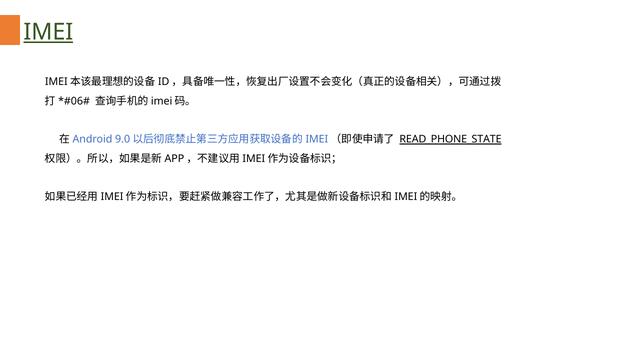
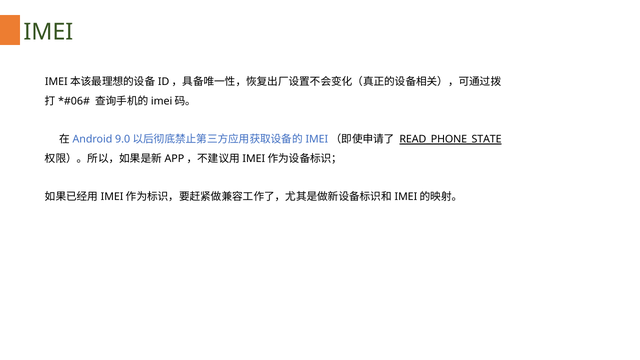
IMEI underline: present -> none (48, 32)
